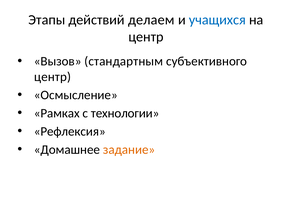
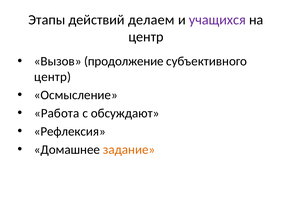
учащихся colour: blue -> purple (217, 20)
стандартным: стандартным -> продолжение (124, 61)
Рамках: Рамках -> Работа (57, 113)
технологии: технологии -> обсуждают (125, 113)
